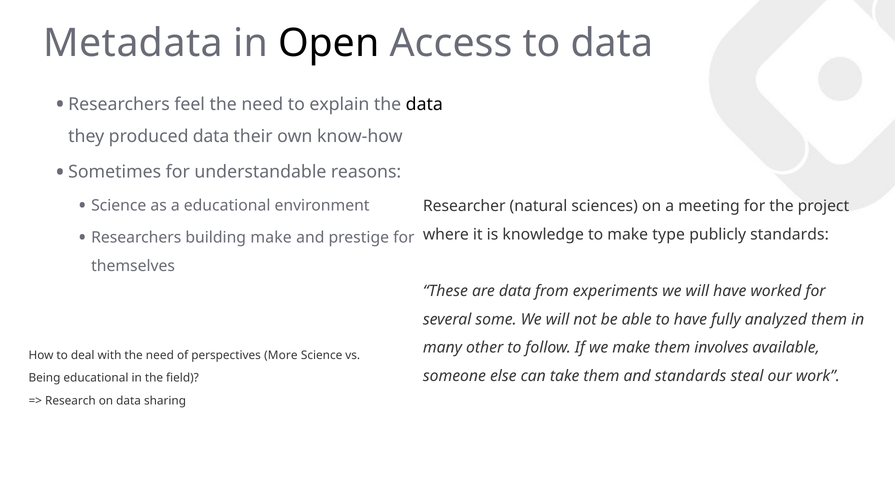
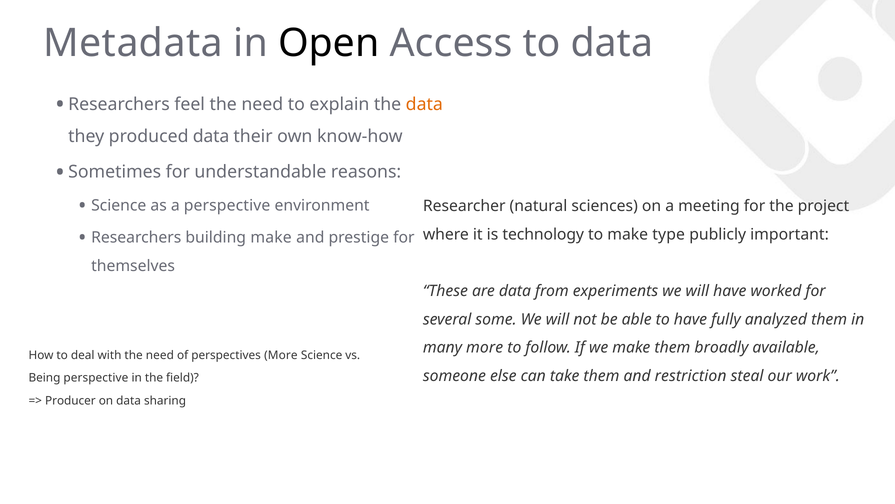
data colour: black -> orange (424, 104)
a educational: educational -> perspective (227, 205)
knowledge: knowledge -> technology (543, 234)
publicly standards: standards -> important (790, 234)
many other: other -> more (485, 347)
involves: involves -> broadly (721, 347)
and standards: standards -> restriction (691, 376)
Being educational: educational -> perspective (96, 378)
Research: Research -> Producer (70, 400)
